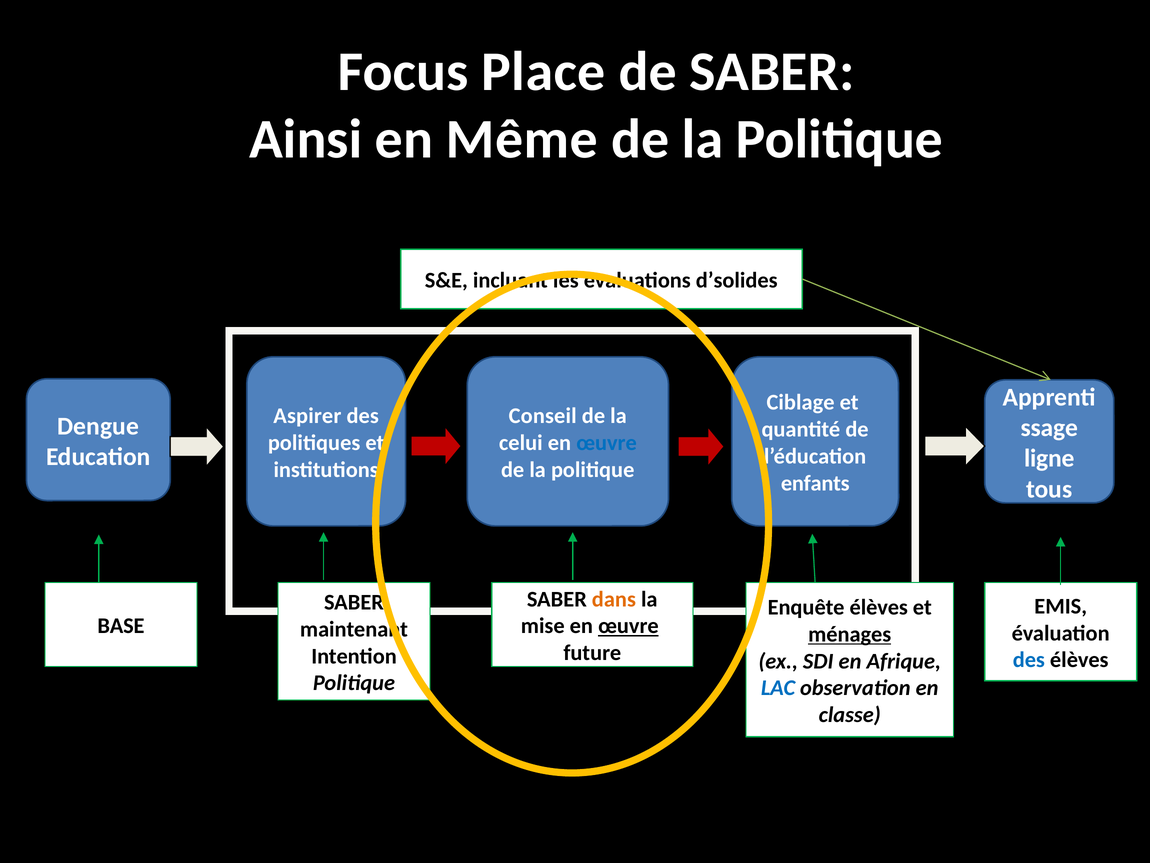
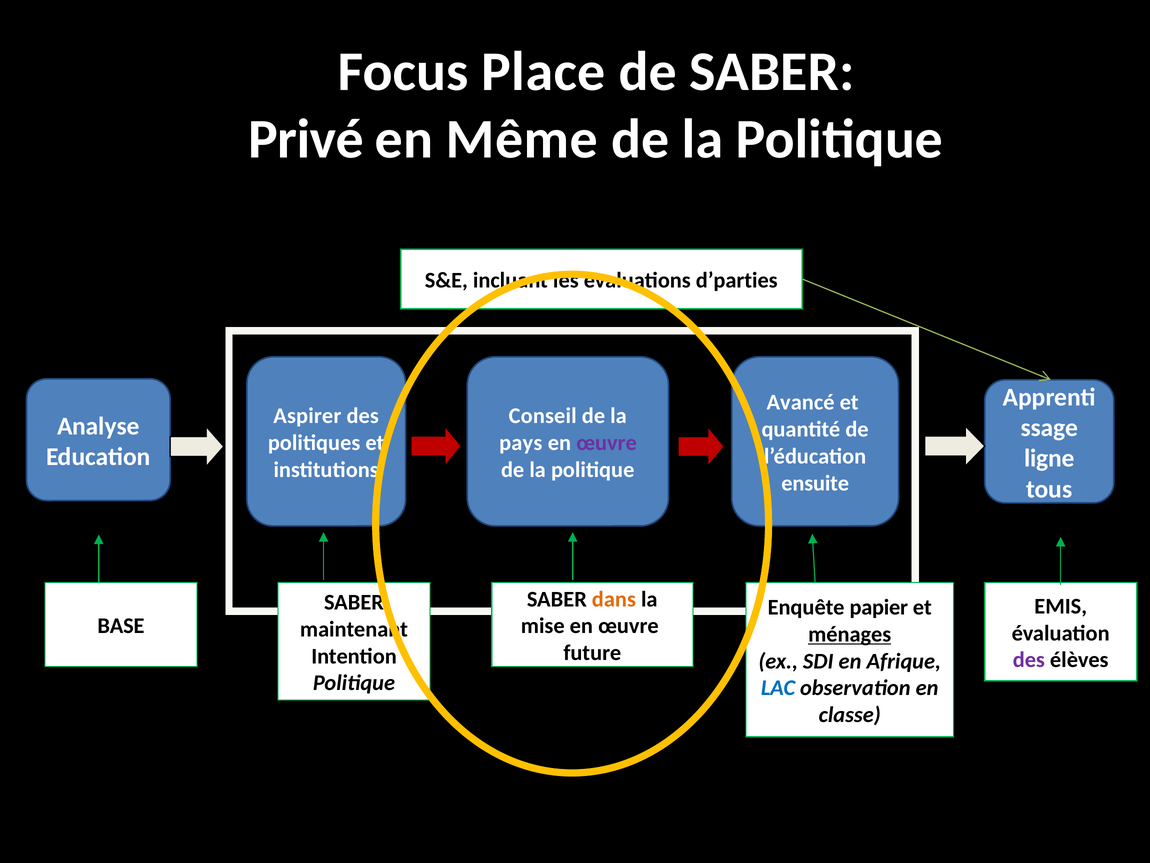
Ainsi: Ainsi -> Privé (306, 139)
d’solides: d’solides -> d’parties (737, 280)
Ciblage: Ciblage -> Avancé (801, 402)
Dengue: Dengue -> Analyse (98, 426)
celui: celui -> pays (521, 443)
œuvre colour: blue -> purple (607, 443)
enfants: enfants -> ensuite (815, 483)
Enquête élèves: élèves -> papier (879, 607)
œuvre underline: present -> none (628, 626)
des colour: blue -> purple (1029, 660)
